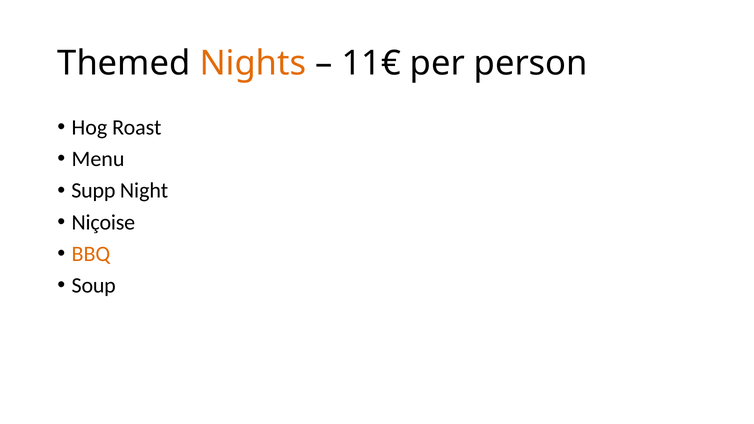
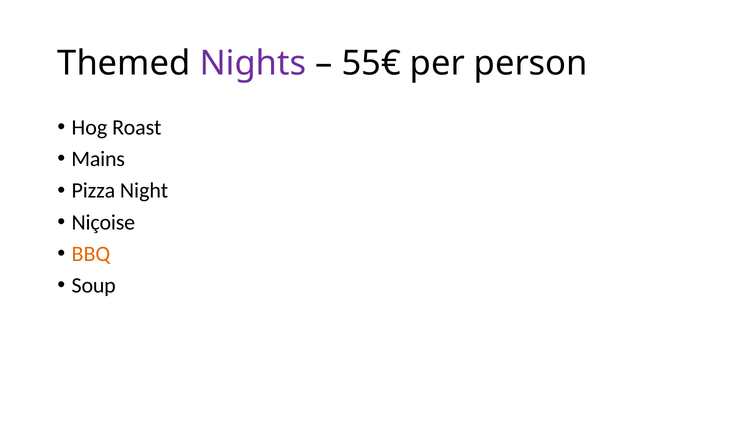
Nights colour: orange -> purple (253, 63)
11€: 11€ -> 55€ (371, 63)
Menu: Menu -> Mains (98, 159)
Supp: Supp -> Pizza (93, 191)
